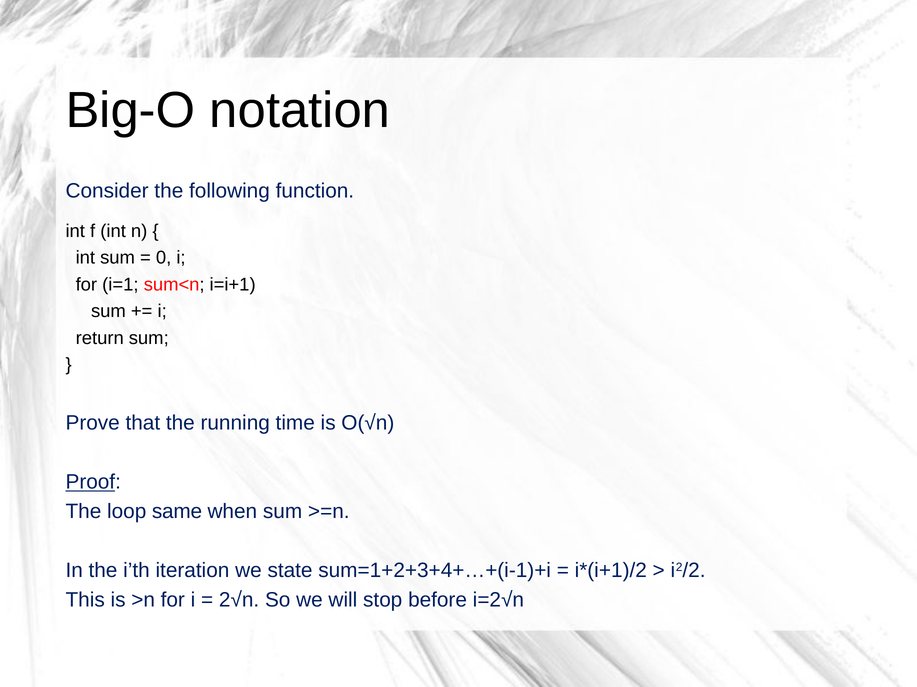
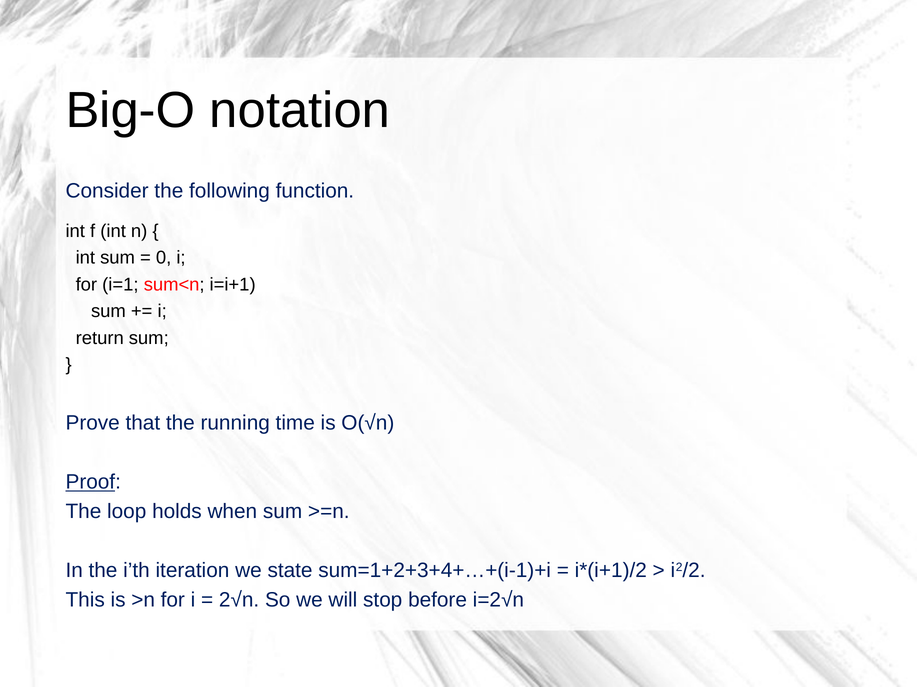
same: same -> holds (177, 512)
